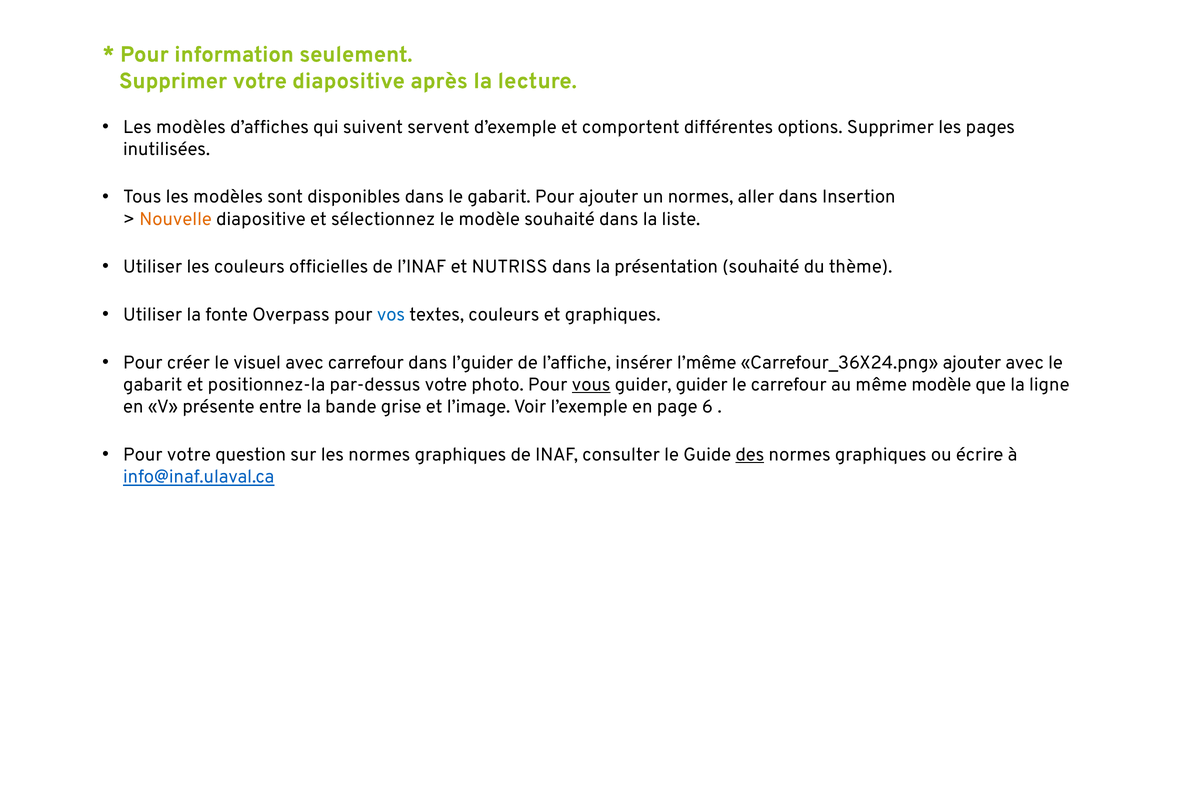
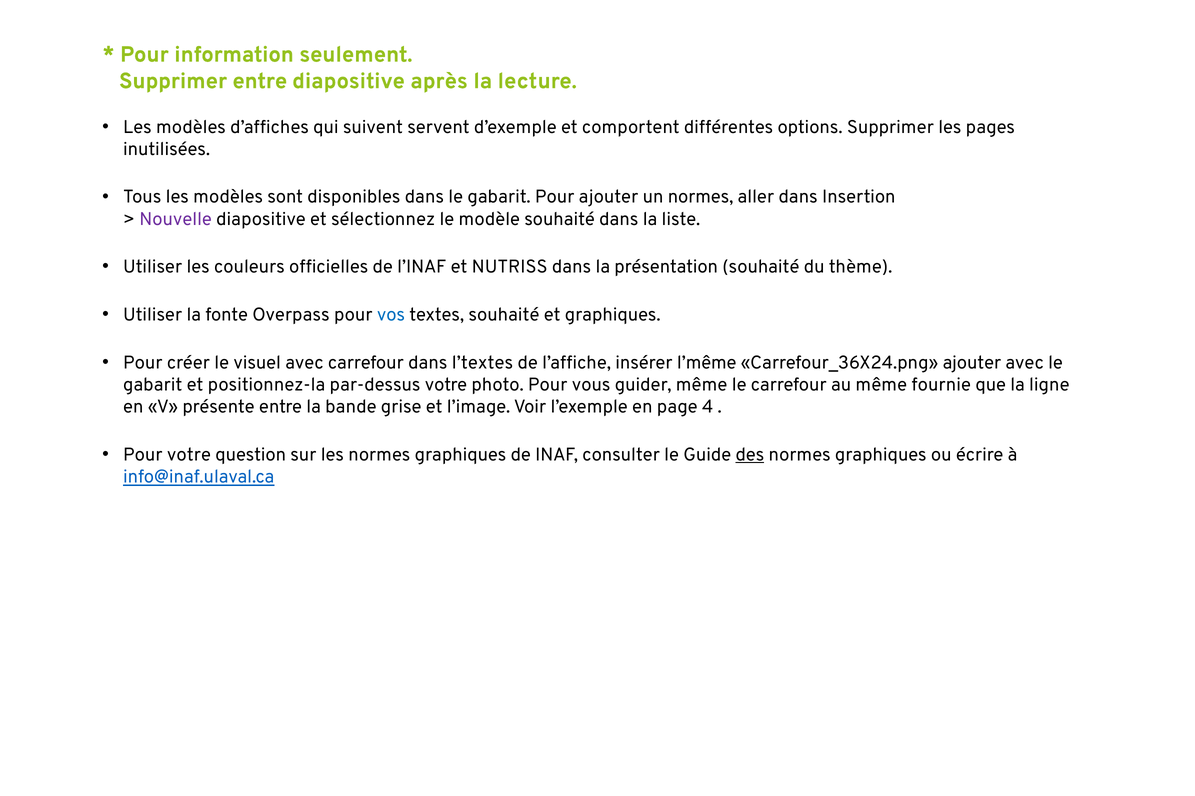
Supprimer votre: votre -> entre (260, 81)
Nouvelle colour: orange -> purple (176, 219)
textes couleurs: couleurs -> souhaité (504, 315)
l’guider: l’guider -> l’textes (482, 363)
vous underline: present -> none (591, 385)
guider guider: guider -> même (702, 385)
même modèle: modèle -> fournie (941, 385)
6: 6 -> 4 (708, 407)
